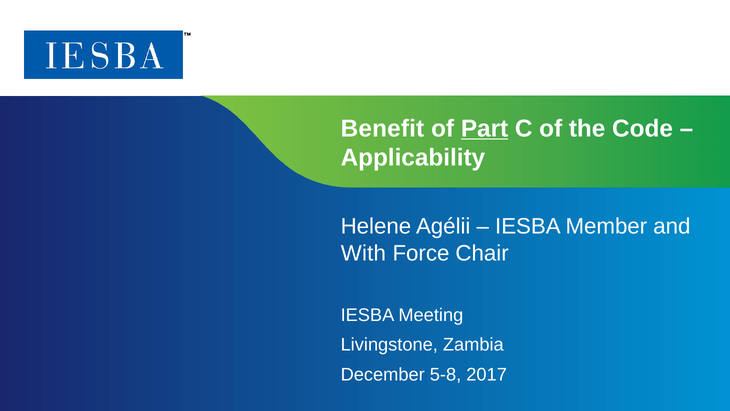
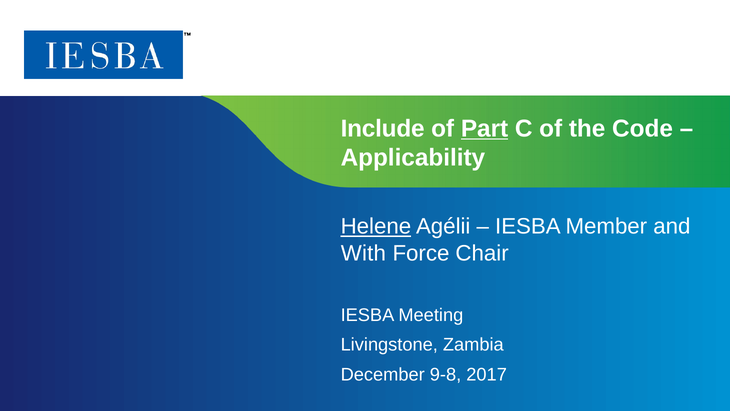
Benefit: Benefit -> Include (383, 128)
Helene underline: none -> present (376, 226)
5-8: 5-8 -> 9-8 (446, 374)
